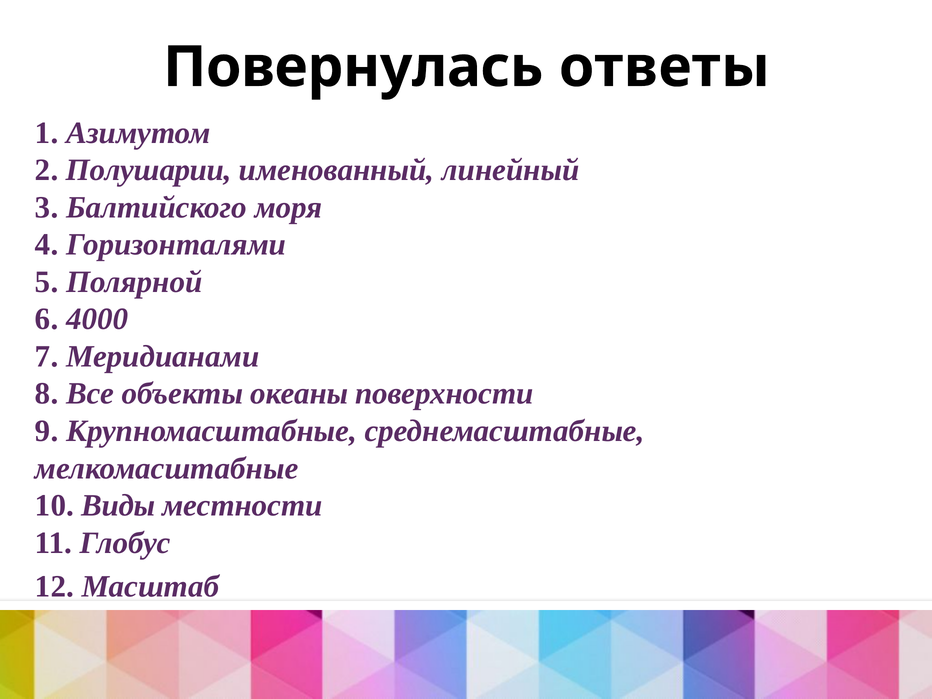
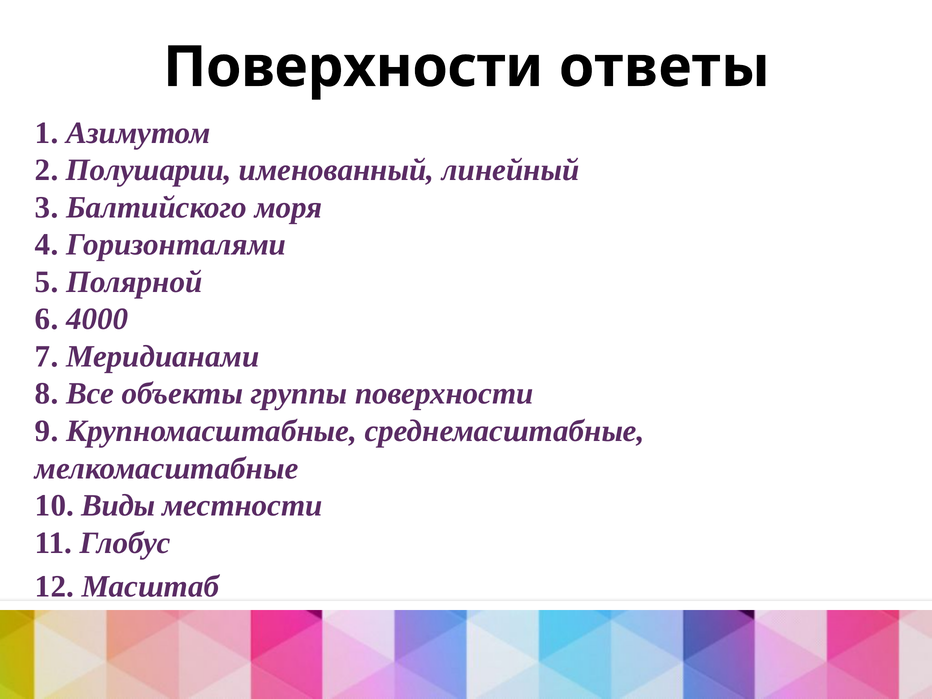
Повернулась: Повернулась -> Поверхности (353, 67)
океаны: океаны -> группы (299, 394)
